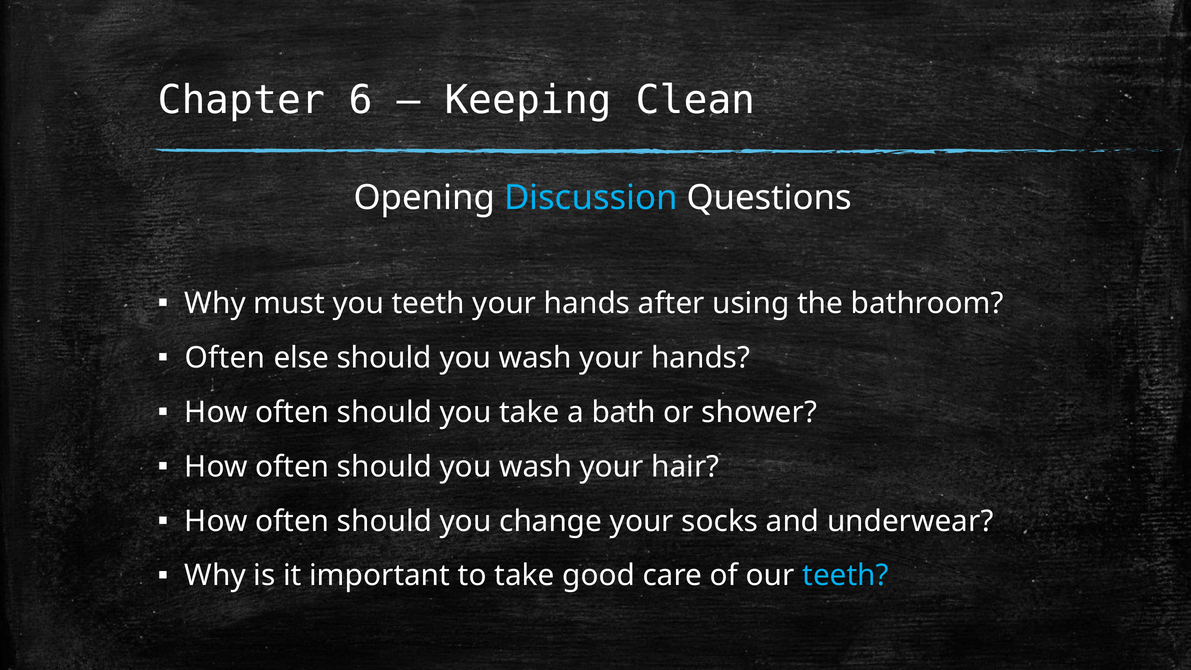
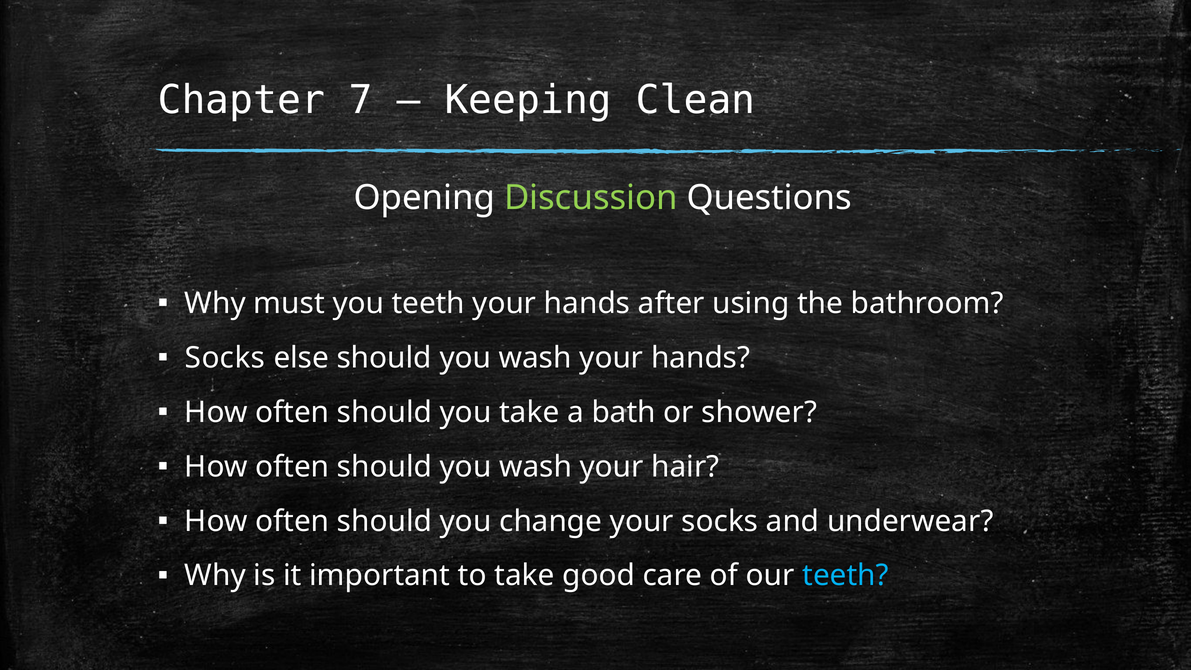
6: 6 -> 7 (361, 100)
Discussion colour: light blue -> light green (591, 198)
Often: Often -> Socks (225, 358)
